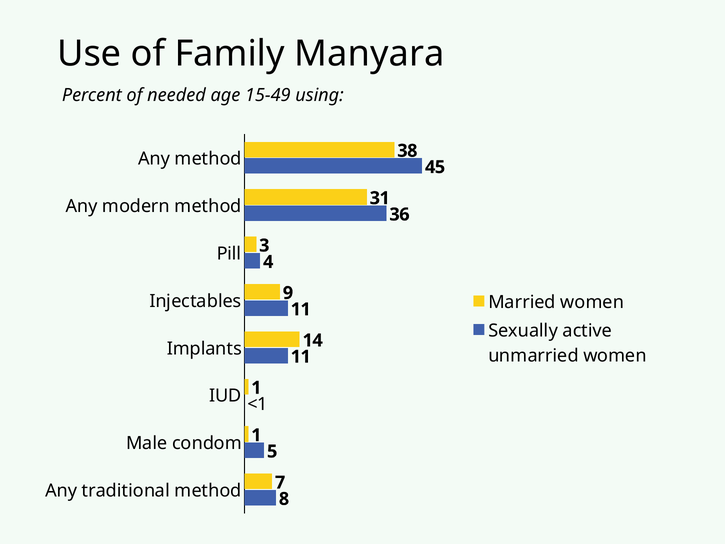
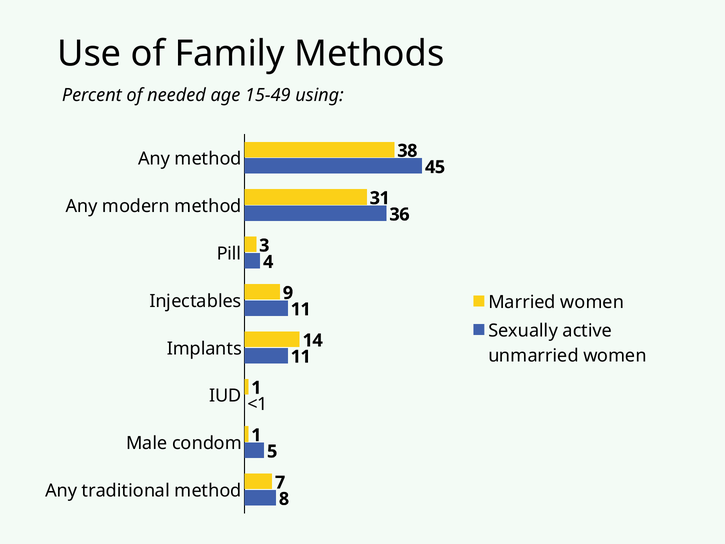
Manyara: Manyara -> Methods (369, 54)
